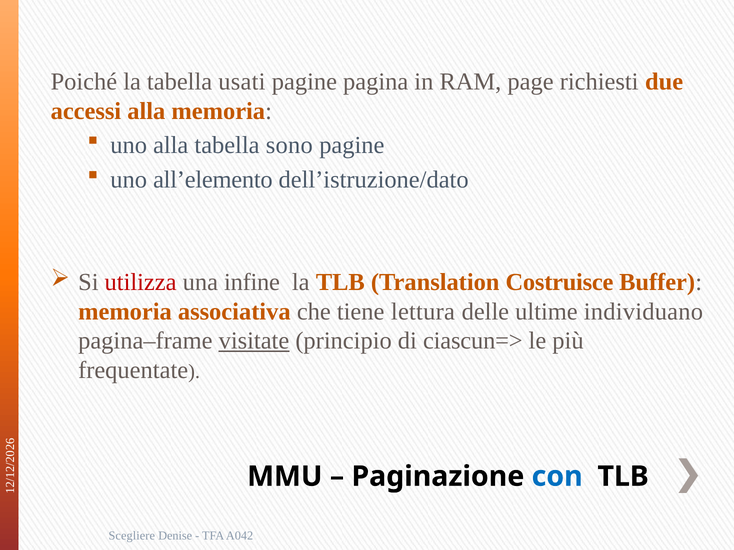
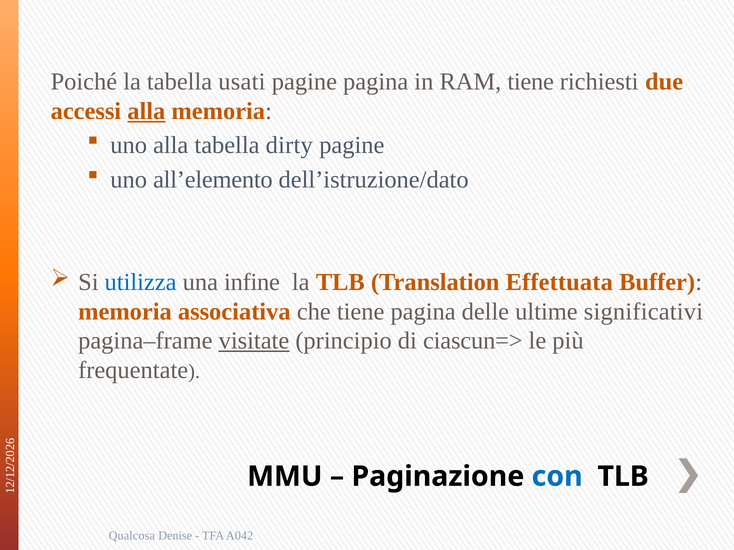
RAM page: page -> tiene (531, 82)
alla underline: none -> present (146, 111)
sono: sono -> dirty (289, 146)
utilizza colour: red -> blue (141, 282)
Costruisce: Costruisce -> Effettuata (559, 282)
tiene lettura: lettura -> pagina (423, 312)
individuano: individuano -> significativi (643, 312)
Scegliere: Scegliere -> Qualcosa (132, 536)
